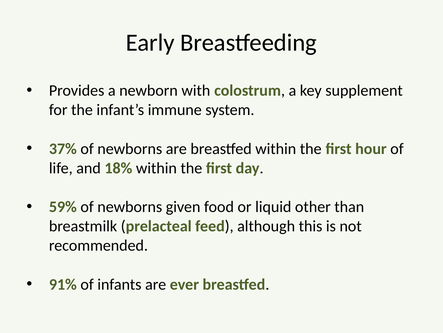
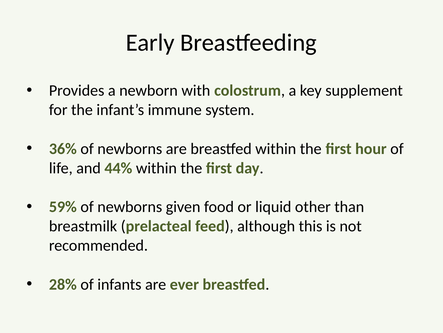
37%: 37% -> 36% (63, 149)
18%: 18% -> 44% (118, 168)
91%: 91% -> 28% (63, 284)
